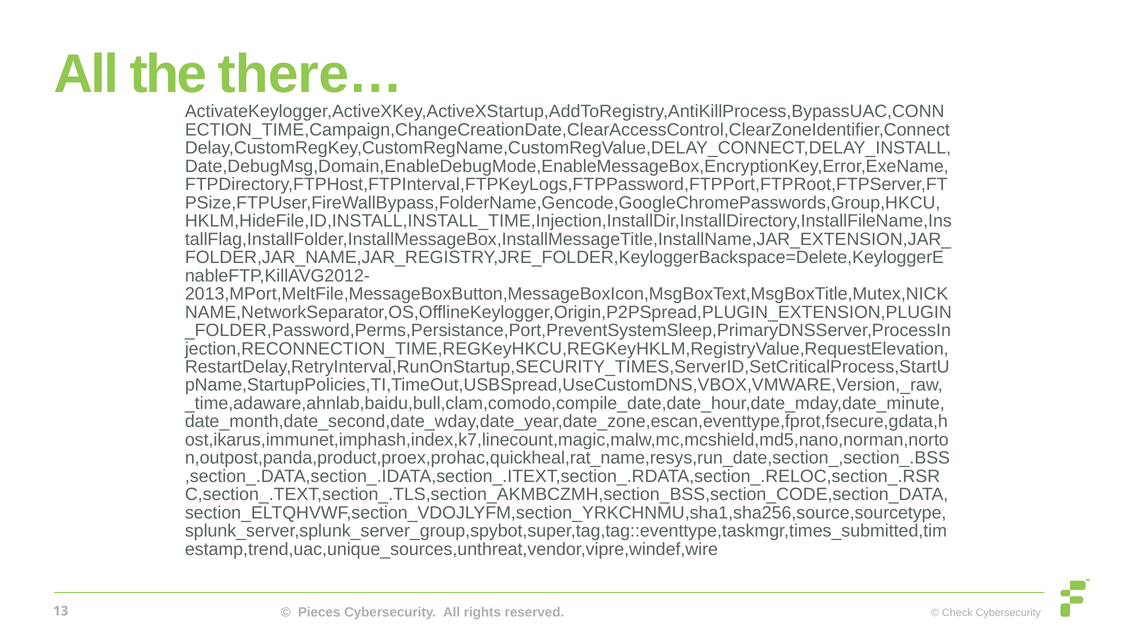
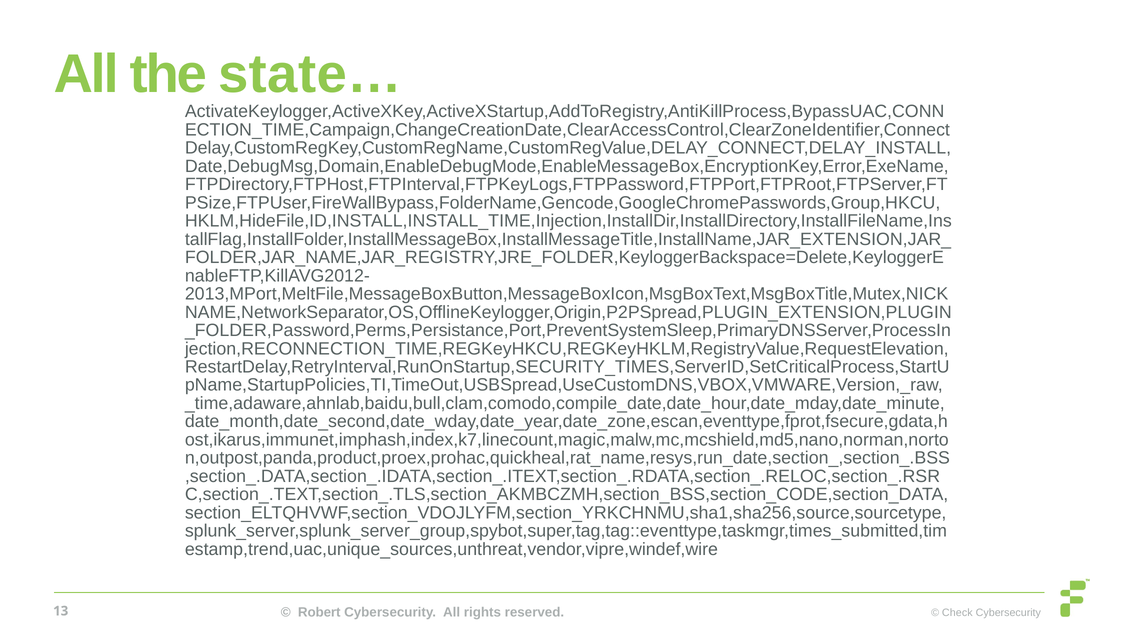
there…: there… -> state… (310, 75)
Pieces: Pieces -> Robert (319, 612)
